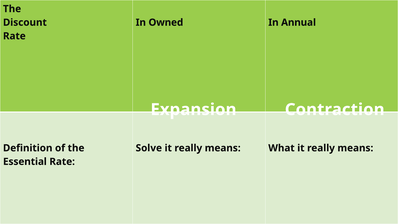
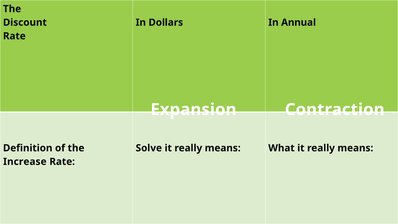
Owned: Owned -> Dollars (166, 22)
Essential: Essential -> Increase (25, 162)
